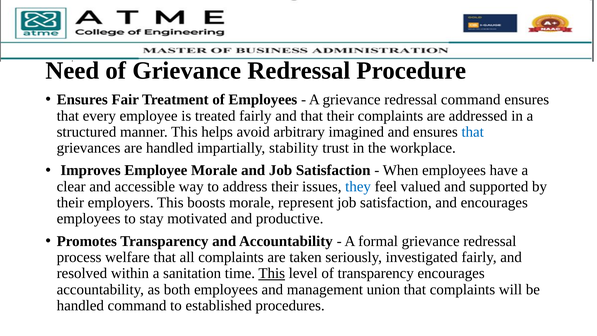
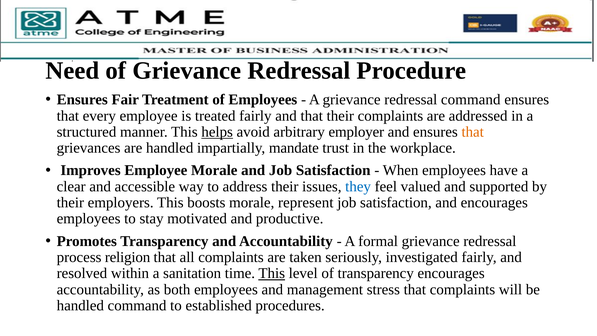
helps underline: none -> present (217, 132)
imagined: imagined -> employer (356, 132)
that colour: blue -> orange (473, 132)
stability: stability -> mandate (294, 148)
welfare: welfare -> religion (128, 257)
union: union -> stress (383, 289)
